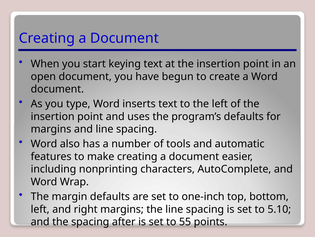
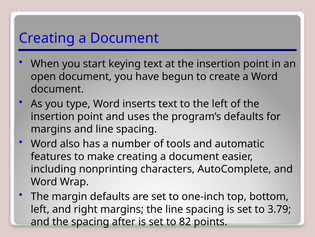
5.10: 5.10 -> 3.79 (279, 209)
55: 55 -> 82 (185, 221)
